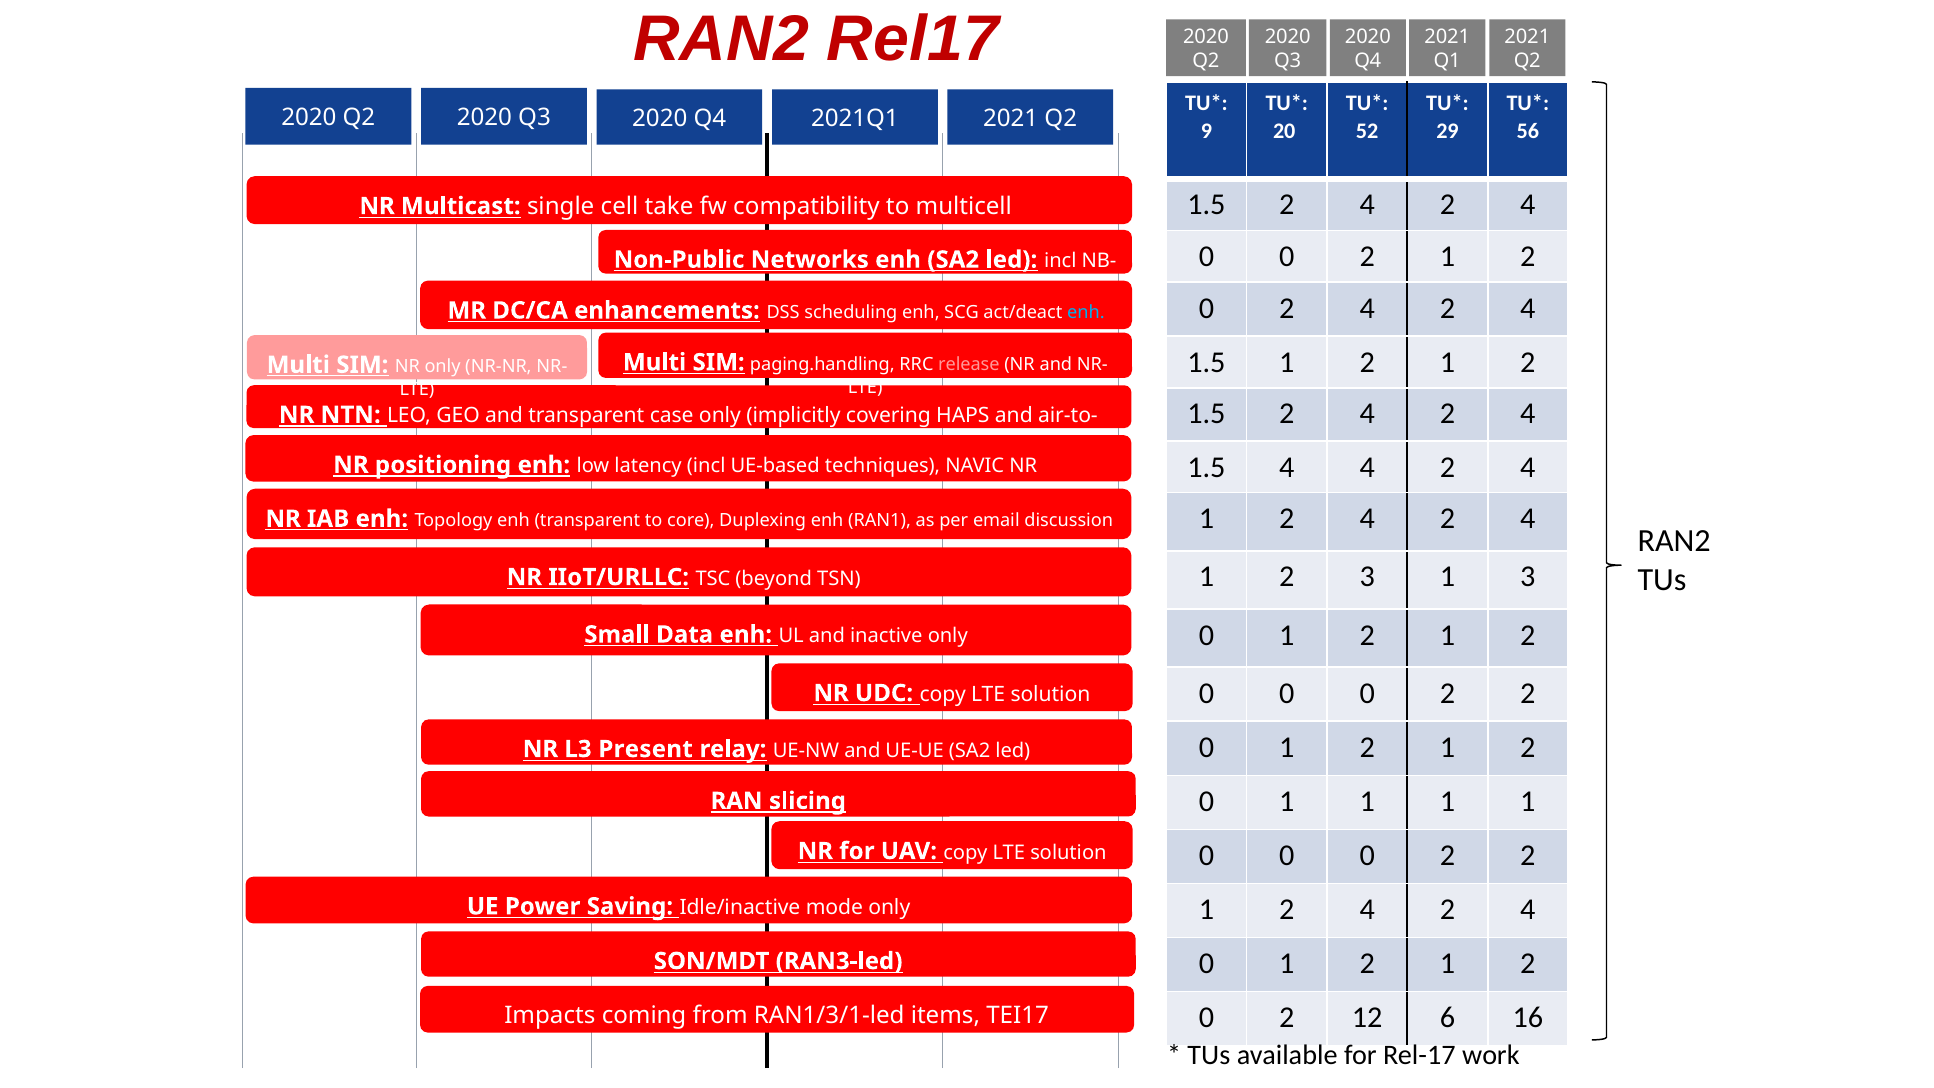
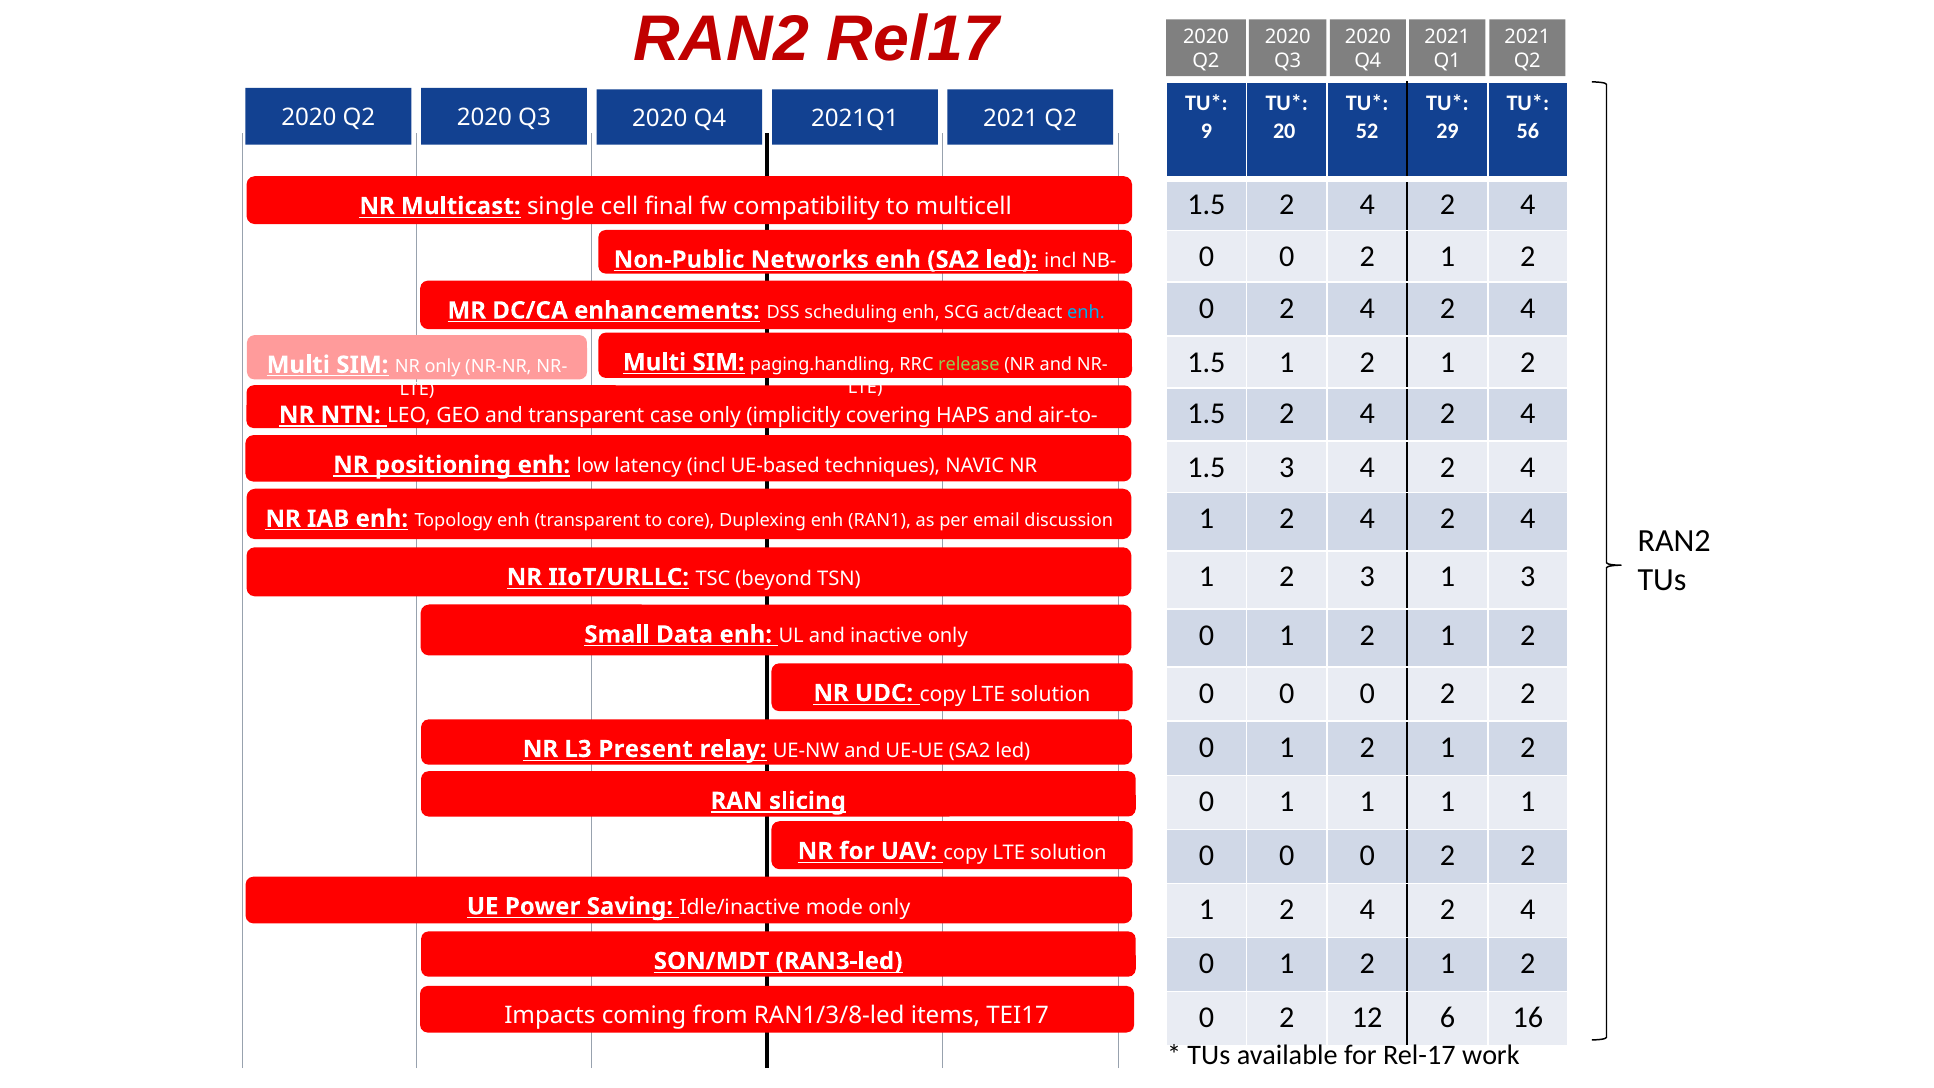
take: take -> final (669, 206)
release colour: pink -> light green (969, 364)
1.5 4: 4 -> 3 (1287, 467)
RAN1/3/1-led: RAN1/3/1-led -> RAN1/3/8-led (829, 1016)
